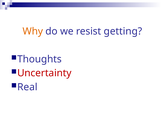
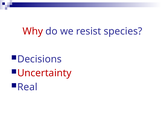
Why colour: orange -> red (33, 31)
getting: getting -> species (123, 31)
Thoughts: Thoughts -> Decisions (39, 59)
